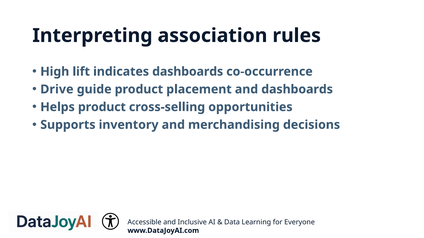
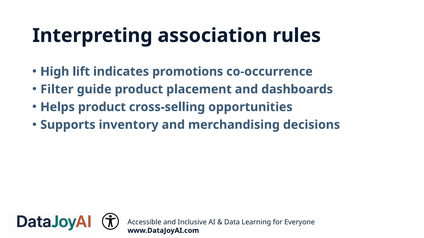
indicates dashboards: dashboards -> promotions (188, 72)
Drive: Drive -> Filter (57, 89)
